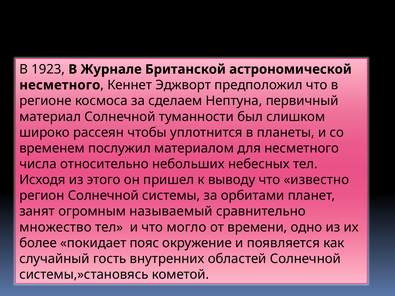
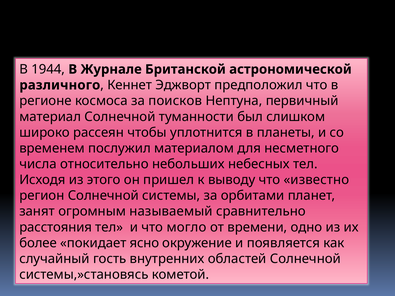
1923: 1923 -> 1944 (48, 69)
несметного: несметного -> различного (60, 85)
сделаем: сделаем -> поисков (175, 101)
множество: множество -> расстояния (56, 227)
пояс: пояс -> ясно (144, 243)
